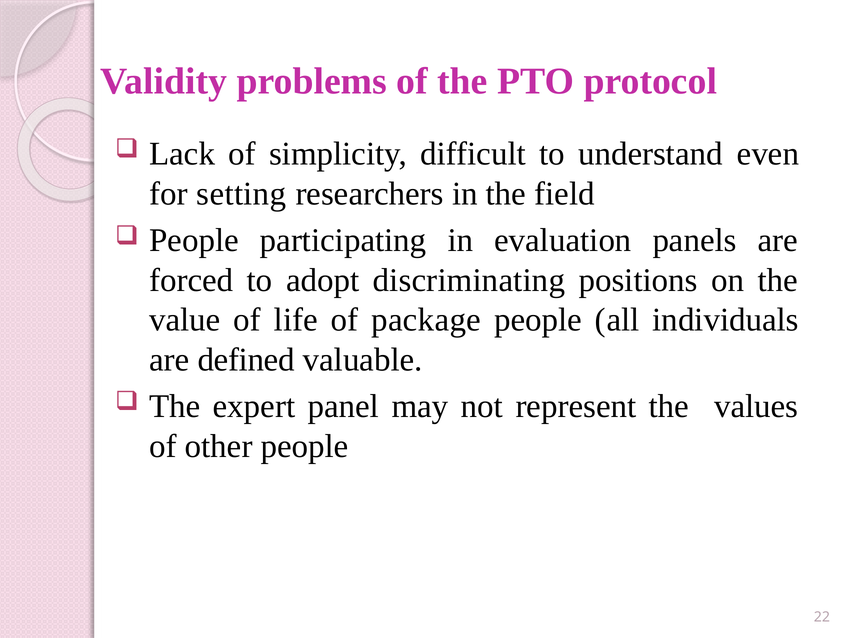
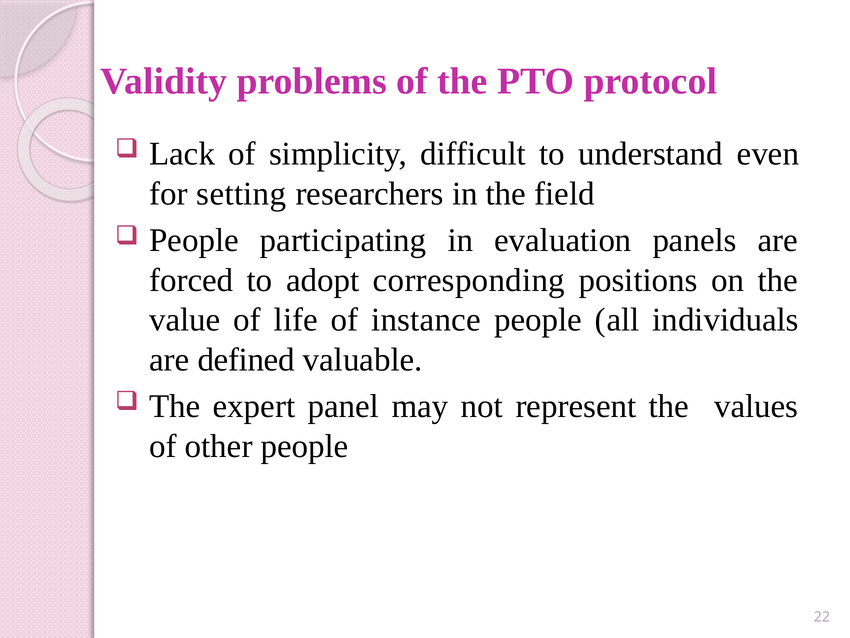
discriminating: discriminating -> corresponding (469, 280)
package: package -> instance (426, 320)
